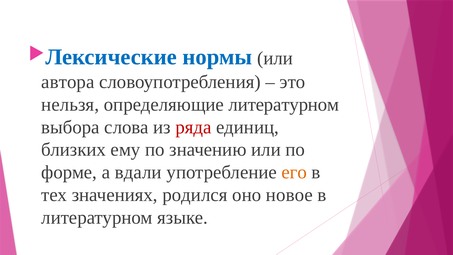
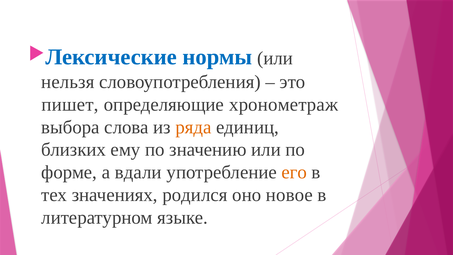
автора: автора -> нельзя (68, 82)
нельзя: нельзя -> пишет (70, 104)
определяющие литературном: литературном -> хронометраж (284, 104)
ряда colour: red -> orange (193, 127)
